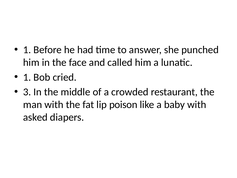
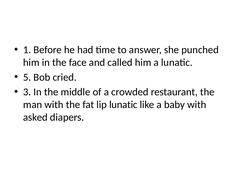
1: 1 -> 5 (27, 77)
lip poison: poison -> lunatic (123, 105)
